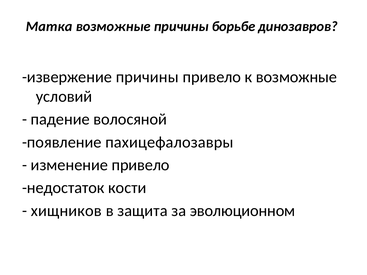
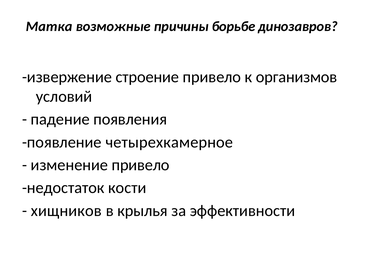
извержение причины: причины -> строение (147, 77)
к возможные: возможные -> организмов (297, 77)
волосяной: волосяной -> появления (130, 119)
пахицефалозавры: пахицефалозавры -> четырехкамерное (169, 142)
защита: защита -> крылья (143, 211)
эволюционном: эволюционном -> эффективности (242, 211)
